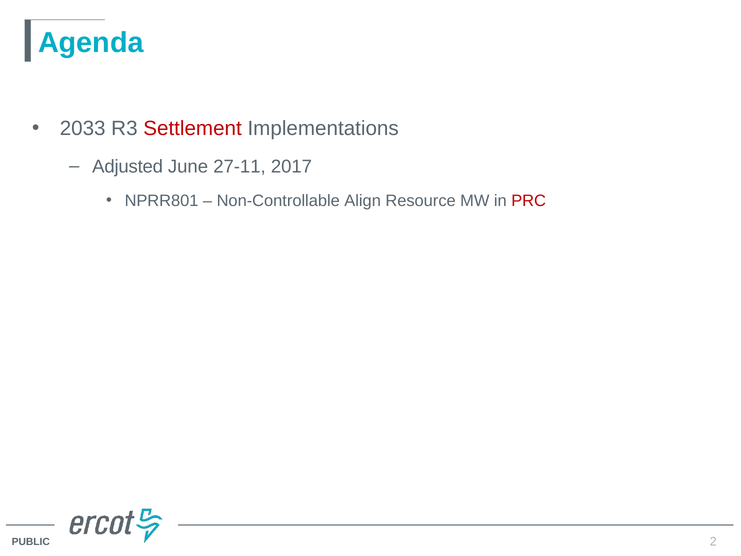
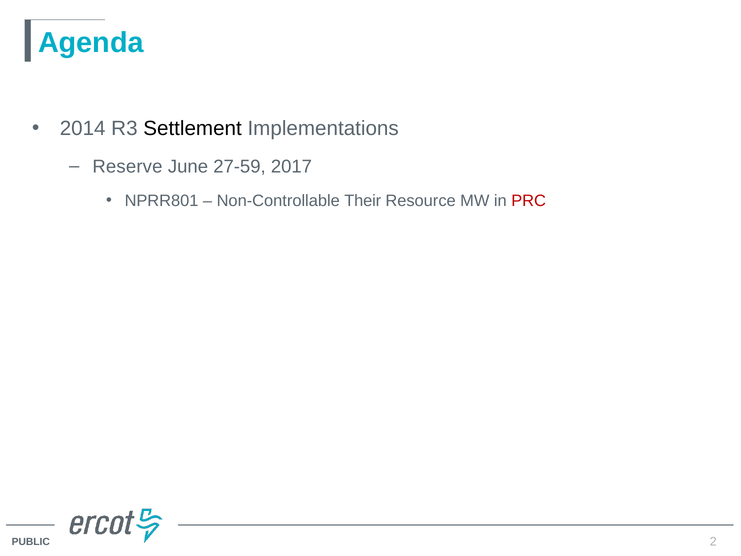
2033: 2033 -> 2014 (83, 129)
Settlement colour: red -> black (193, 129)
Adjusted: Adjusted -> Reserve (127, 167)
27-11: 27-11 -> 27-59 (239, 167)
Align: Align -> Their (363, 201)
